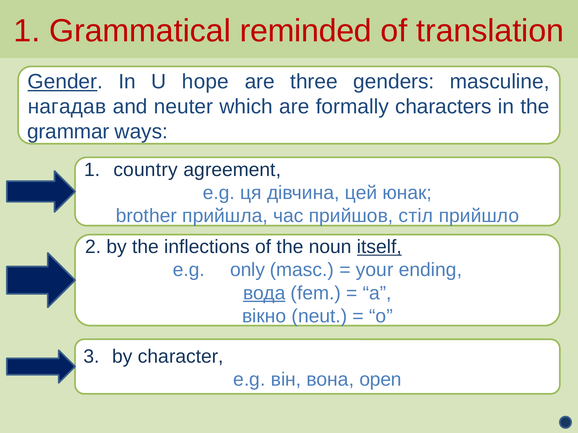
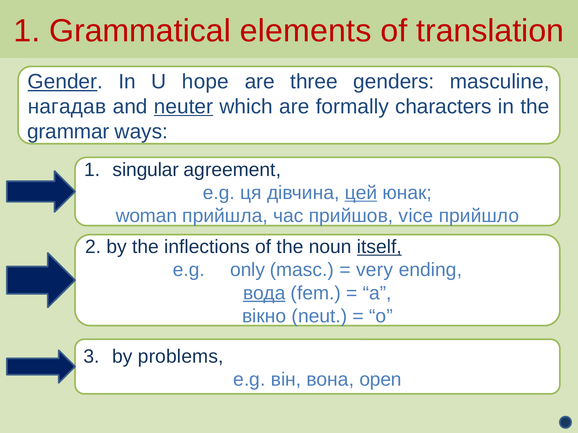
reminded: reminded -> elements (306, 31)
neuter underline: none -> present (184, 107)
country: country -> singular (146, 170)
цей underline: none -> present (361, 193)
brother: brother -> woman (146, 216)
стіл: стіл -> vice (416, 216)
your: your -> very (375, 270)
character: character -> problems (181, 357)
